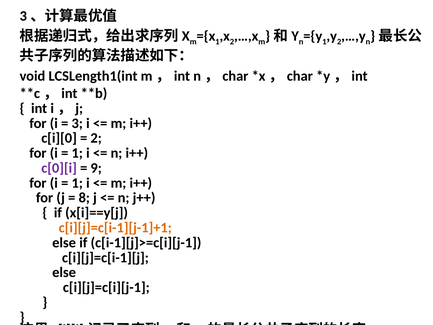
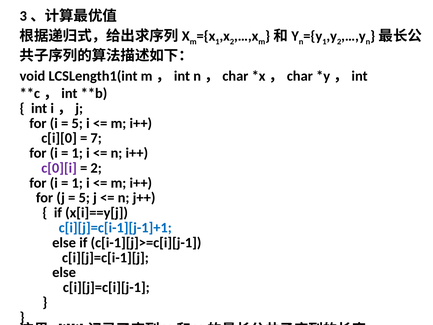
3: 3 -> 5 (77, 123)
2: 2 -> 7 (96, 138)
9: 9 -> 2 (96, 168)
8: 8 -> 5 (84, 198)
c[i][j]=c[i-1][j-1]+1 colour: orange -> blue (115, 228)
